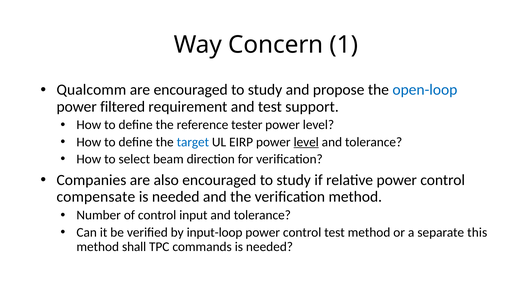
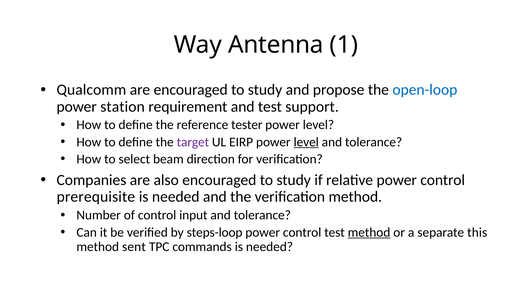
Concern: Concern -> Antenna (276, 45)
filtered: filtered -> station (123, 107)
target colour: blue -> purple (193, 142)
compensate: compensate -> prerequisite (96, 197)
input-loop: input-loop -> steps-loop (215, 232)
method underline: none -> present (369, 232)
shall: shall -> sent (134, 247)
